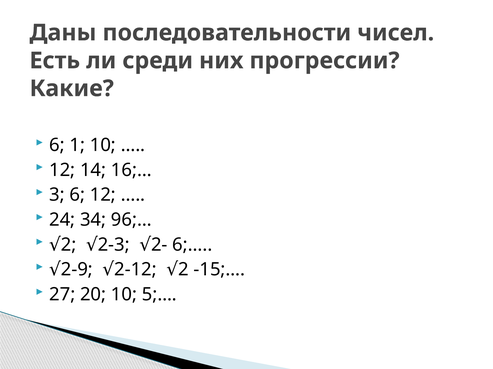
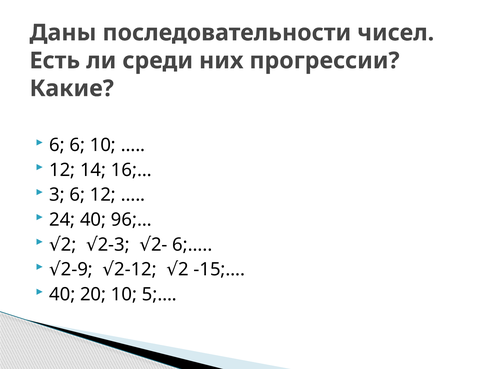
6 1: 1 -> 6 (77, 145)
24 34: 34 -> 40 (93, 220)
27: 27 -> 40 (62, 295)
